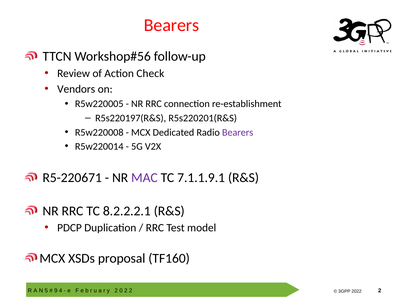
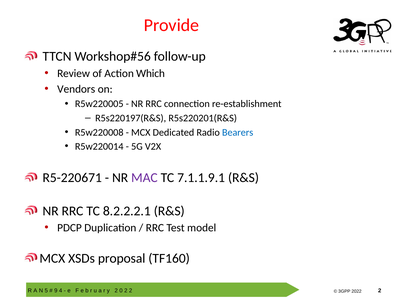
Bearers: Bearers -> Provide (171, 25)
Check: Check -> Which (150, 73)
Bearers colour: purple -> blue (238, 132)
